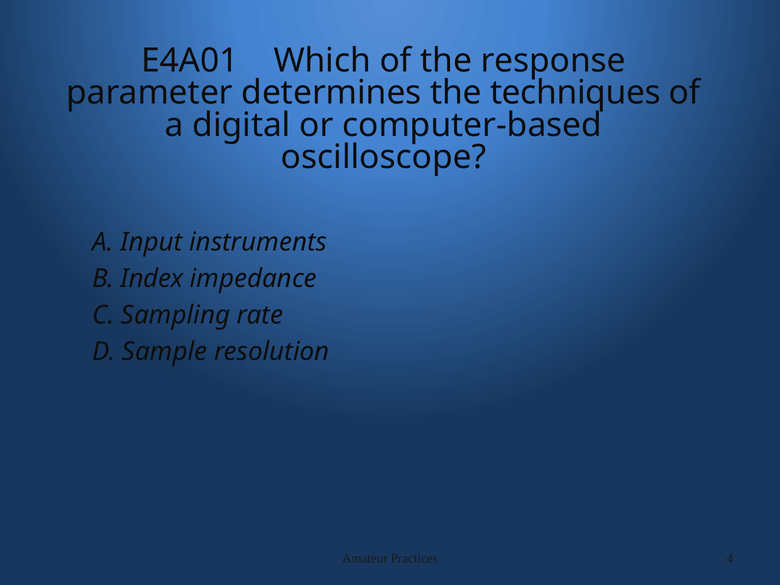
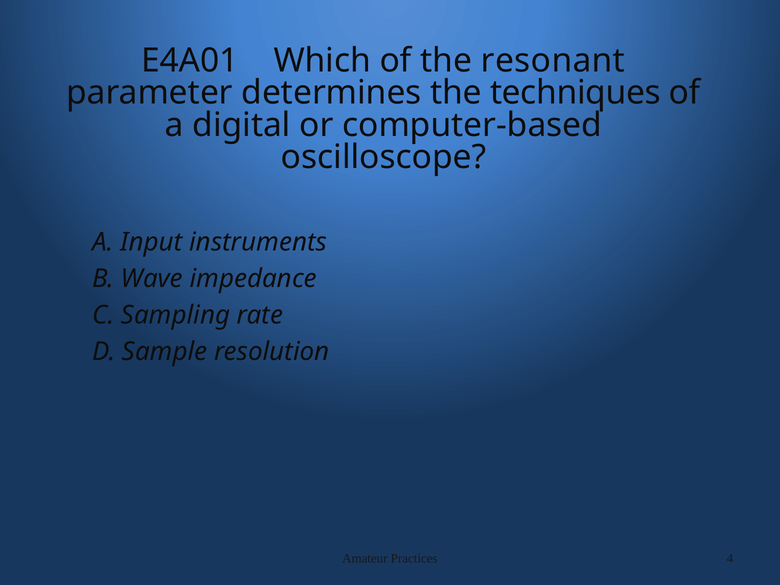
response: response -> resonant (553, 61)
Index: Index -> Wave (152, 279)
